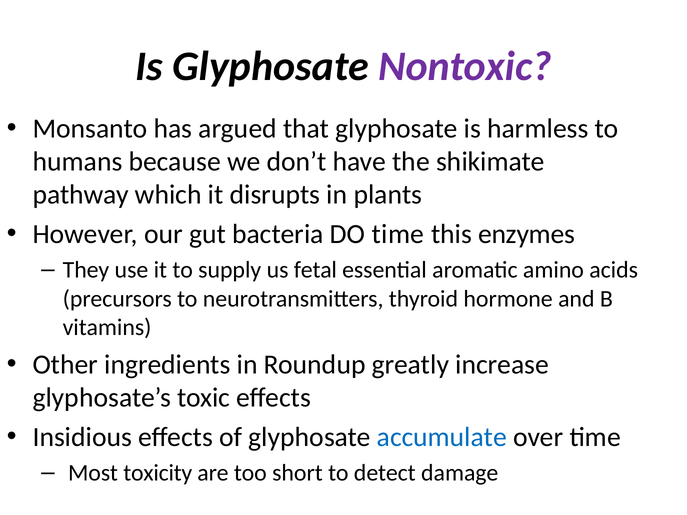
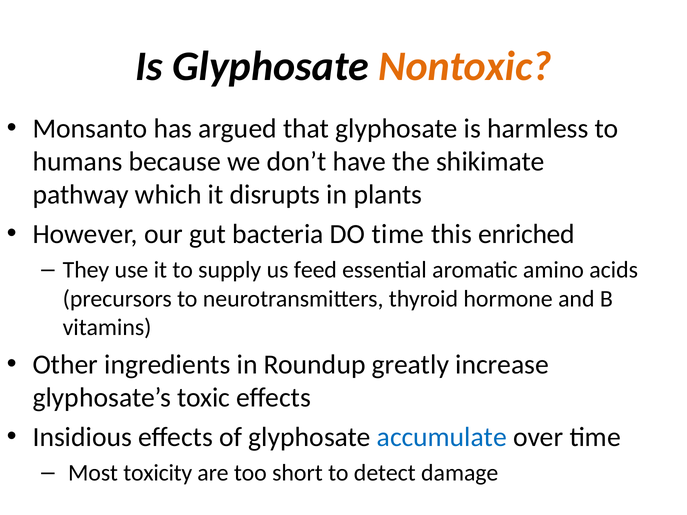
Nontoxic colour: purple -> orange (465, 67)
enzymes: enzymes -> enriched (527, 234)
fetal: fetal -> feed (315, 270)
